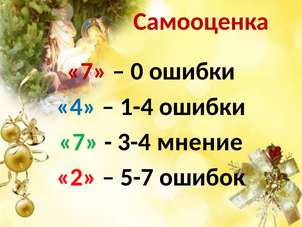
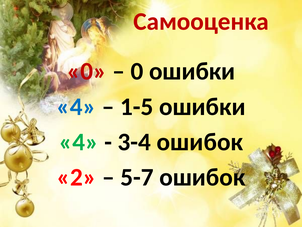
7: 7 -> 0 (87, 71)
1-4: 1-4 -> 1-5 (137, 106)
7: 7 -> 4 (79, 142)
3-4 мнение: мнение -> ошибок (200, 142)
